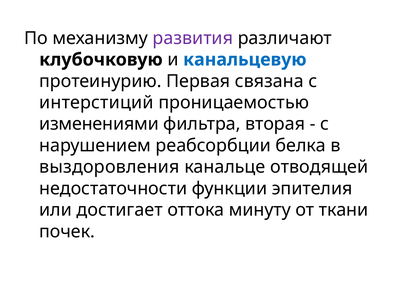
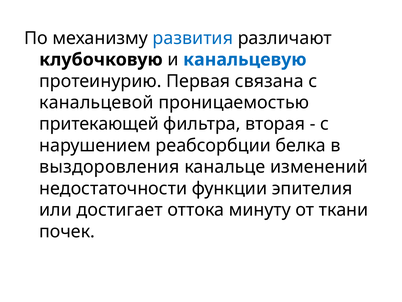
развития colour: purple -> blue (193, 38)
интерстиций: интерстиций -> канальцевой (96, 102)
изменениями: изменениями -> притекающей (99, 124)
отводящей: отводящей -> изменений (319, 167)
